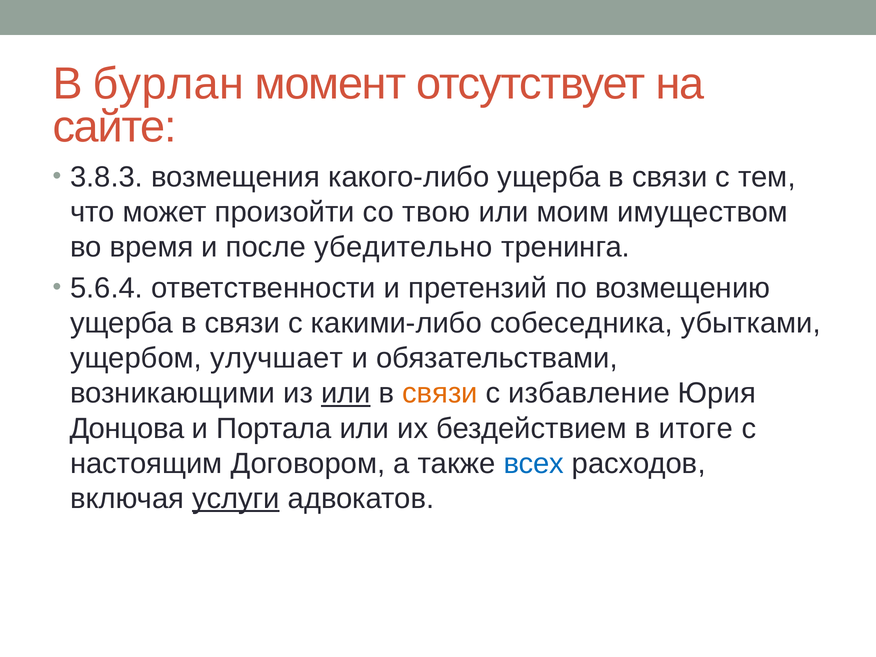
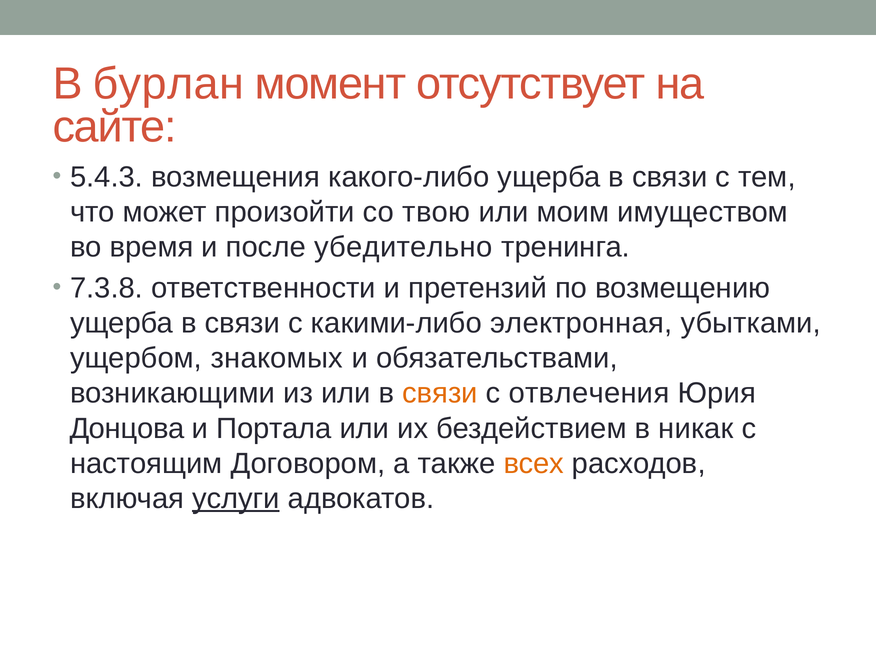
3.8.3: 3.8.3 -> 5.4.3 (107, 177)
5.6.4: 5.6.4 -> 7.3.8 (107, 288)
собеседника: собеседника -> электронная (581, 323)
улучшает: улучшает -> знакомых (277, 358)
или underline: present -> none (346, 393)
избавление: избавление -> отвлечения (589, 393)
итоге: итоге -> никак (696, 428)
всех colour: blue -> orange (534, 463)
